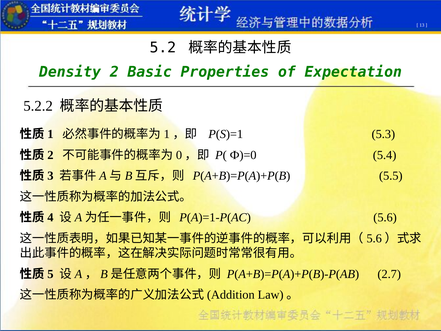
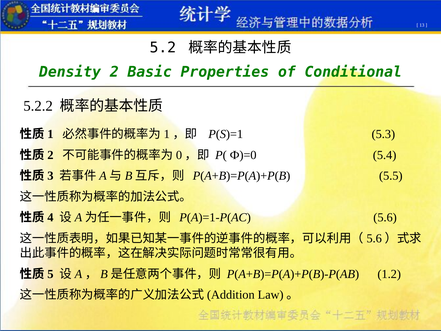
Expectation: Expectation -> Conditional (353, 72)
2.7: 2.7 -> 1.2 (389, 274)
